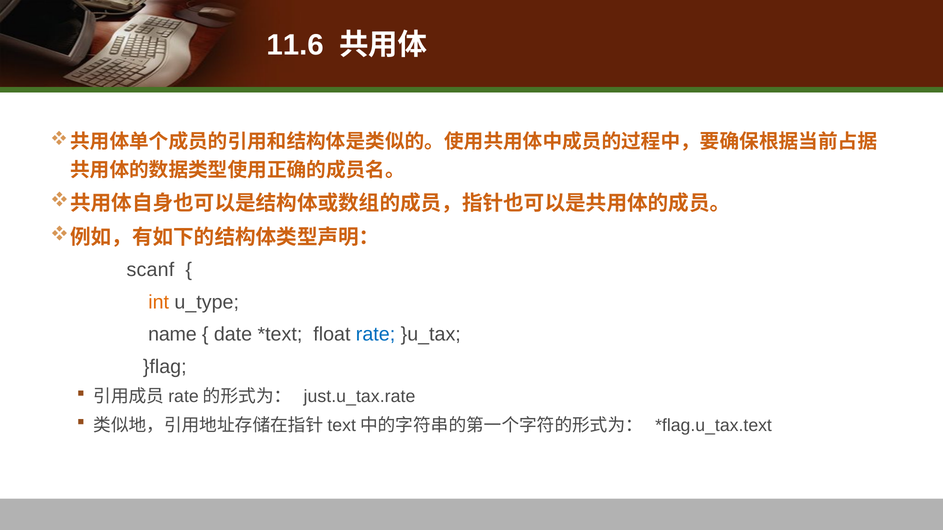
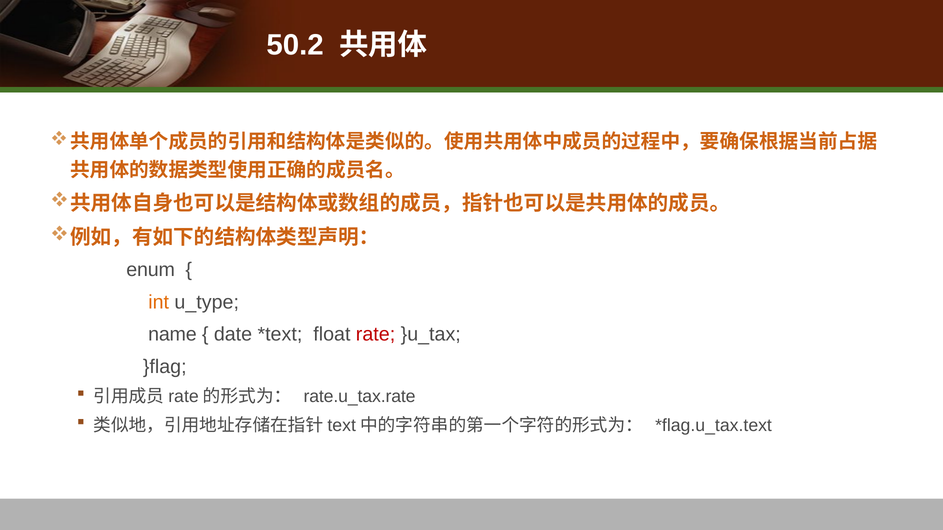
11.6: 11.6 -> 50.2 (295, 45)
scanf: scanf -> enum (151, 270)
rate colour: blue -> red (376, 335)
just.u_tax.rate: just.u_tax.rate -> rate.u_tax.rate (360, 397)
